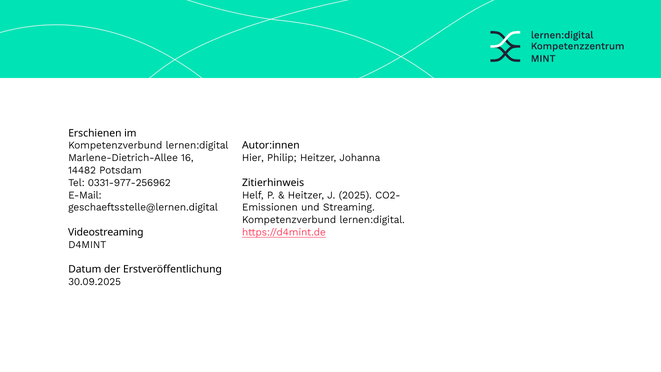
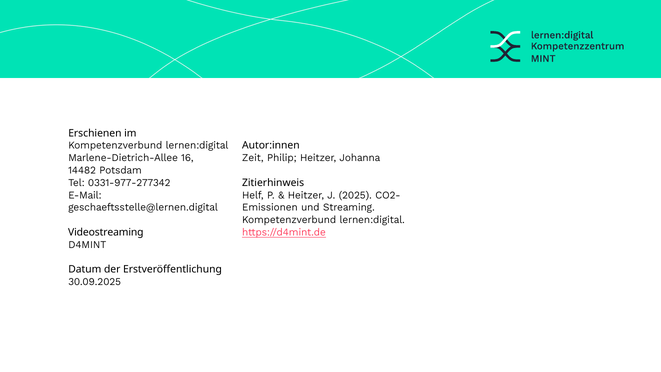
Hier: Hier -> Zeit (253, 158)
0331-977-256962: 0331-977-256962 -> 0331-977-277342 (129, 183)
